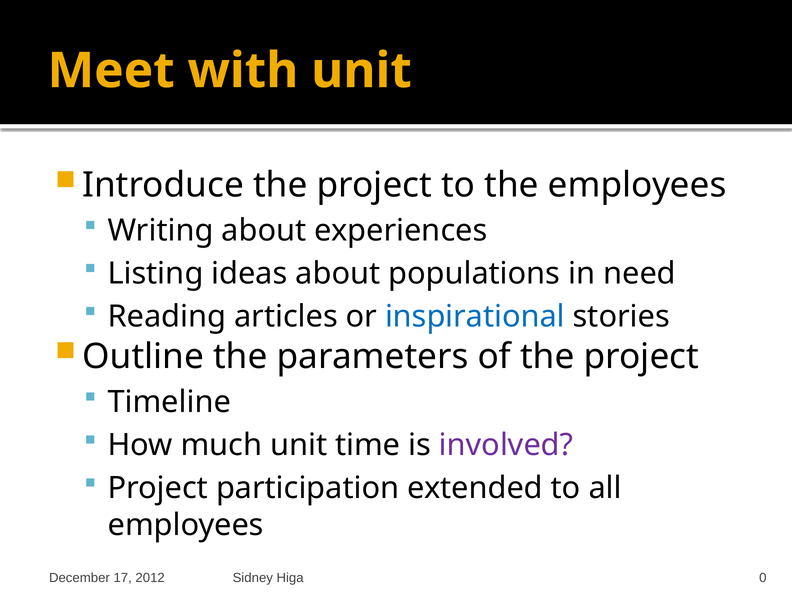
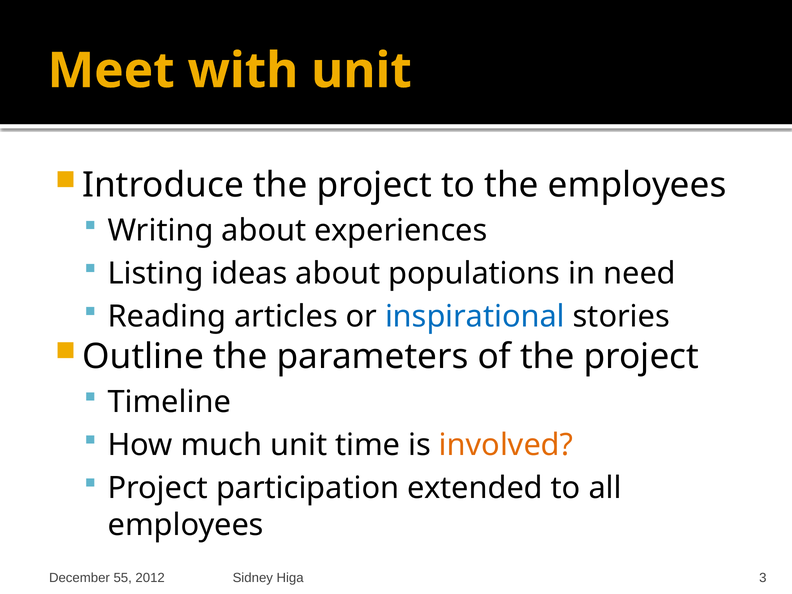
involved colour: purple -> orange (506, 445)
17: 17 -> 55 (123, 578)
0: 0 -> 3 (763, 578)
